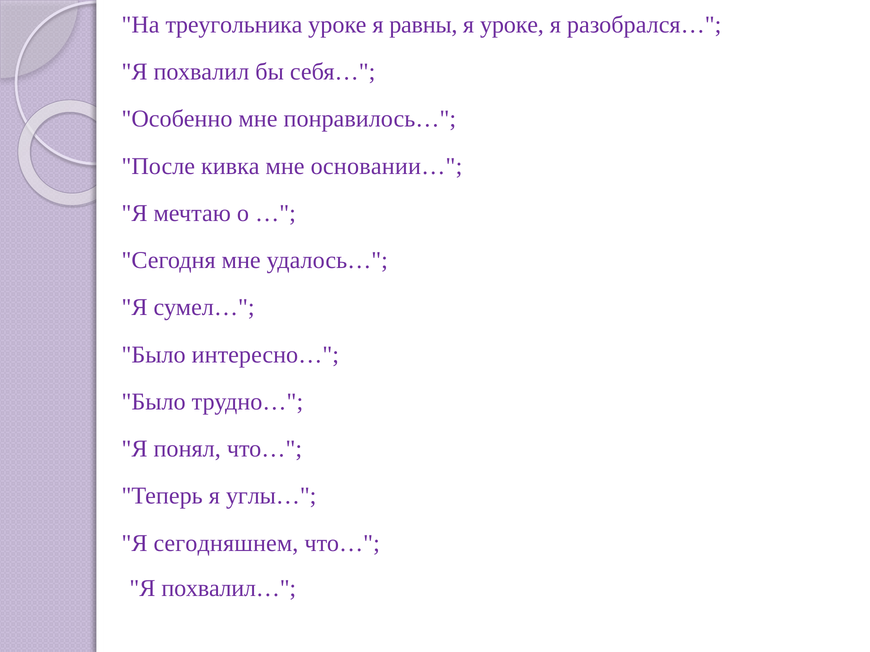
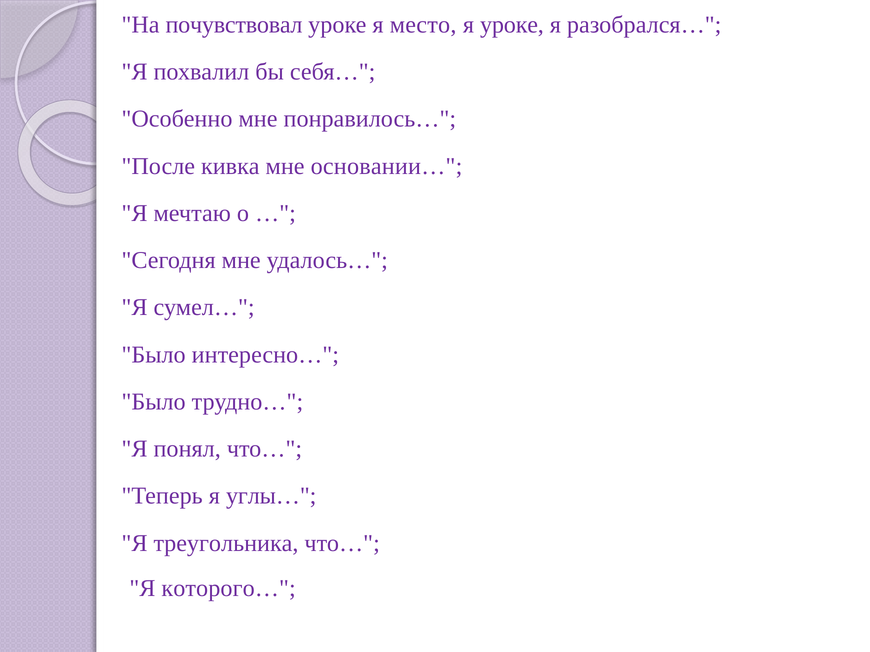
треугольника: треугольника -> почувствовал (234, 25)
равны: равны -> место (423, 25)
сегодняшнем: сегодняшнем -> треугольника (226, 544)
похвалил…: похвалил… -> которого… (229, 589)
